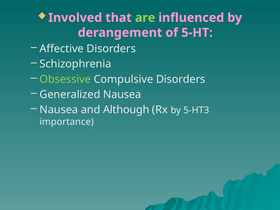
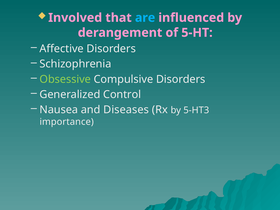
are colour: light green -> light blue (145, 18)
Generalized Nausea: Nausea -> Control (122, 94)
Although: Although -> Diseases (126, 110)
